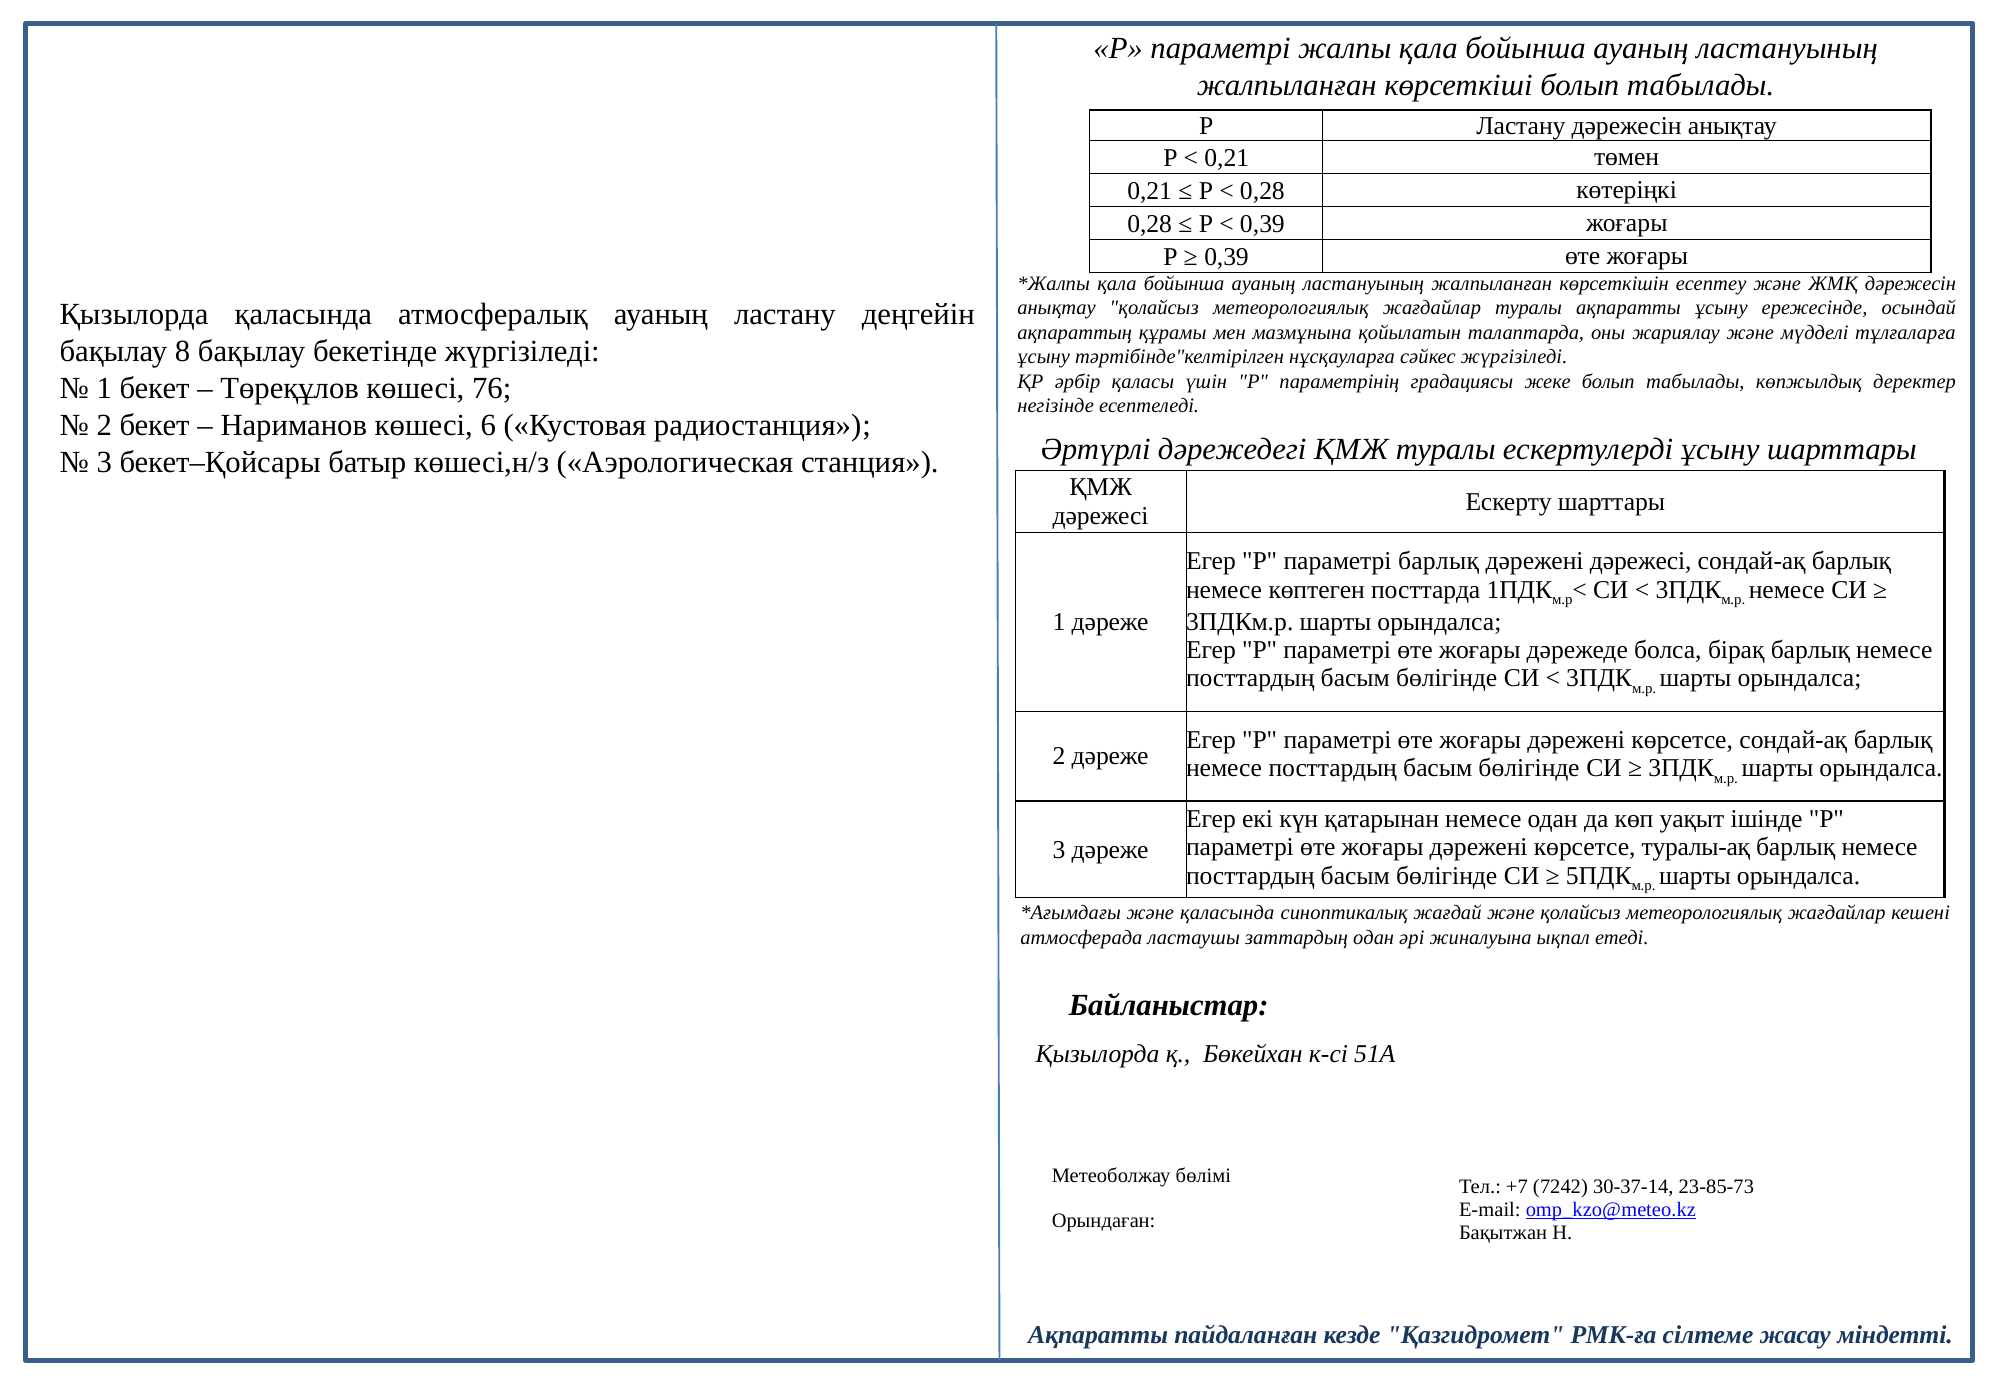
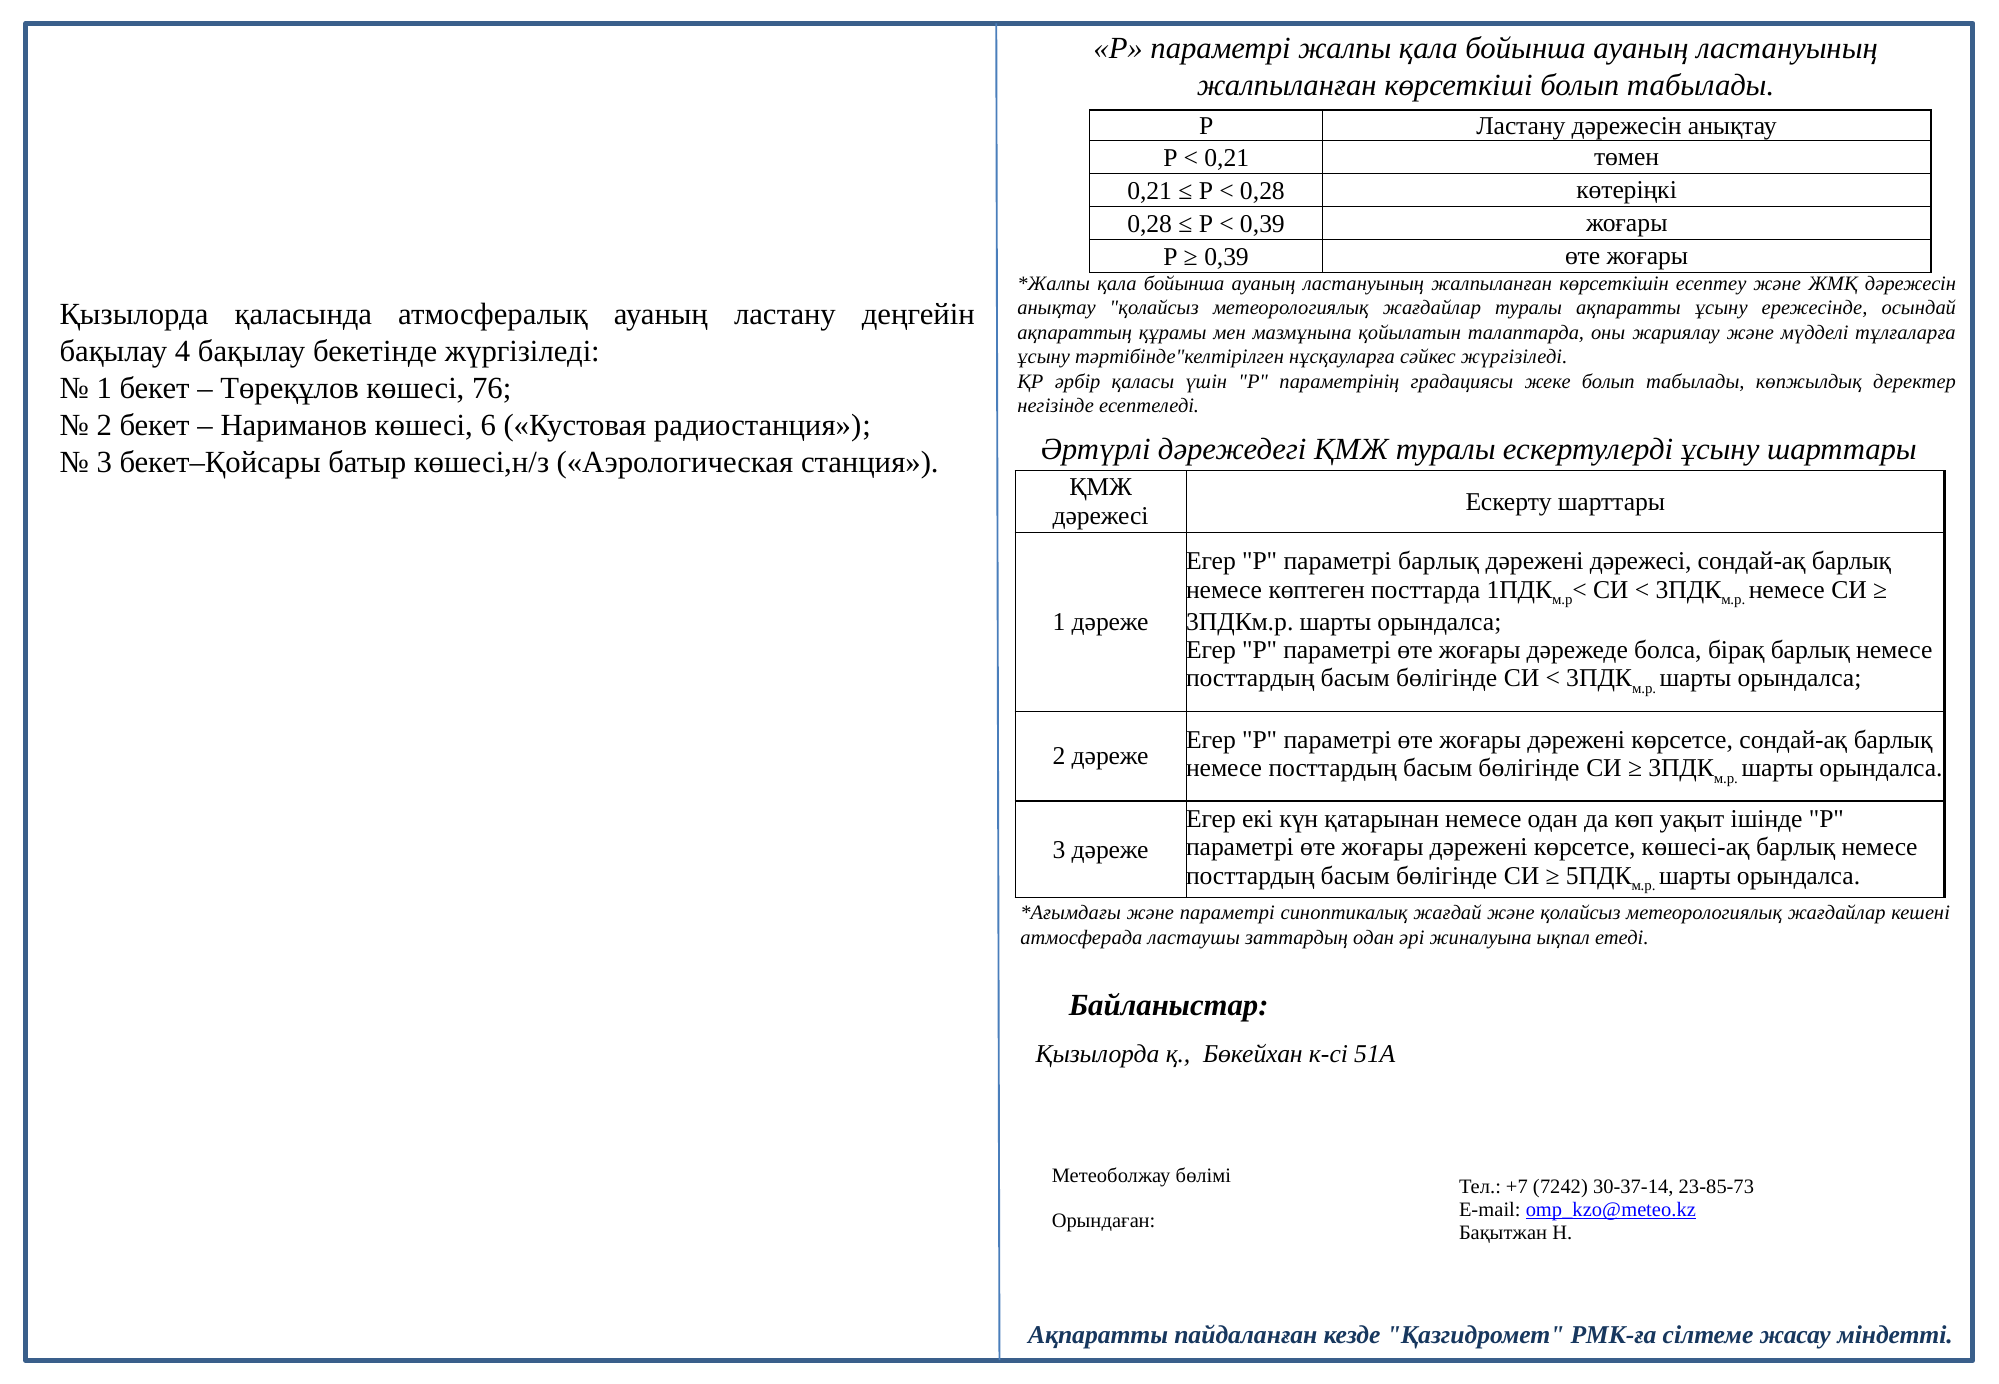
8: 8 -> 4 (183, 352)
туралы-ақ: туралы-ақ -> көшесі-ақ (1696, 847)
және қаласында: қаласында -> параметрі (1227, 913)
